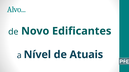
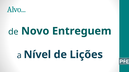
Edificantes: Edificantes -> Entreguem (82, 31)
Atuais: Atuais -> Lições (86, 55)
